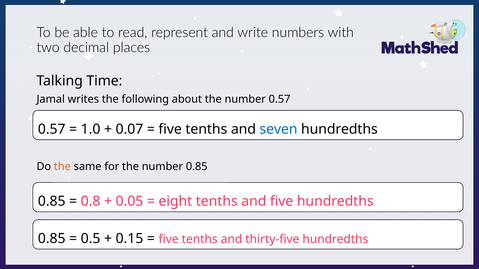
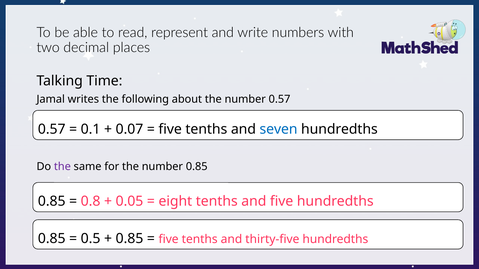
1.0: 1.0 -> 0.1 (91, 129)
the colour: orange -> purple (62, 167)
0.15: 0.15 -> 0.85 (129, 239)
